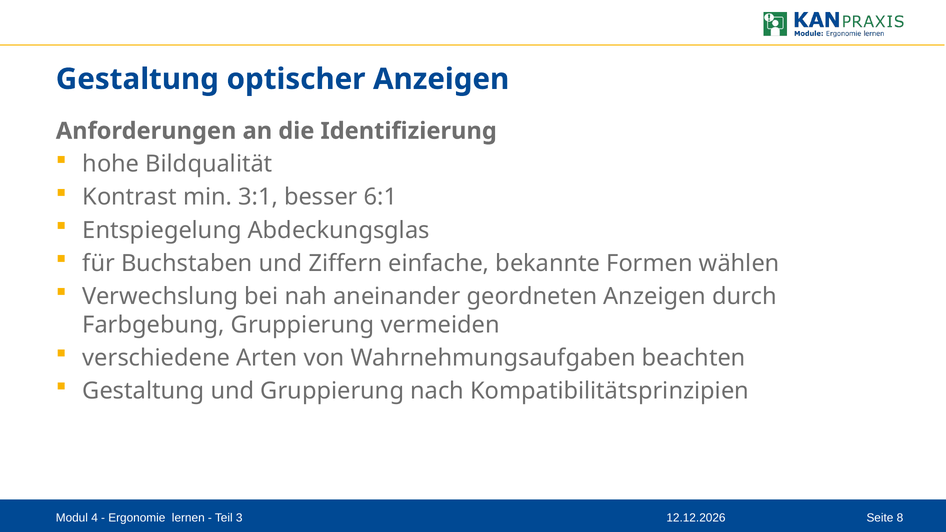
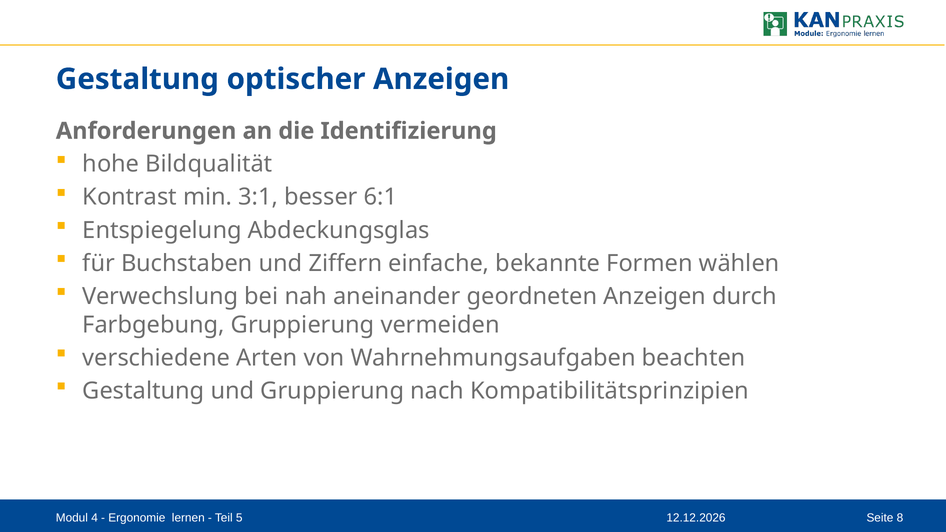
3: 3 -> 5 (239, 518)
